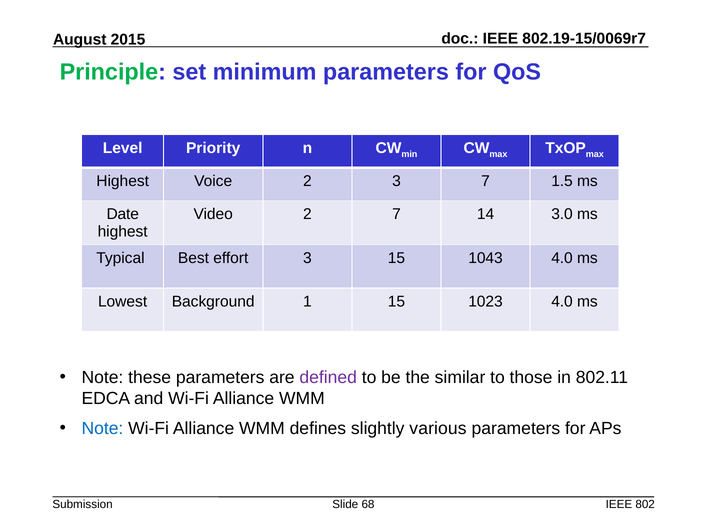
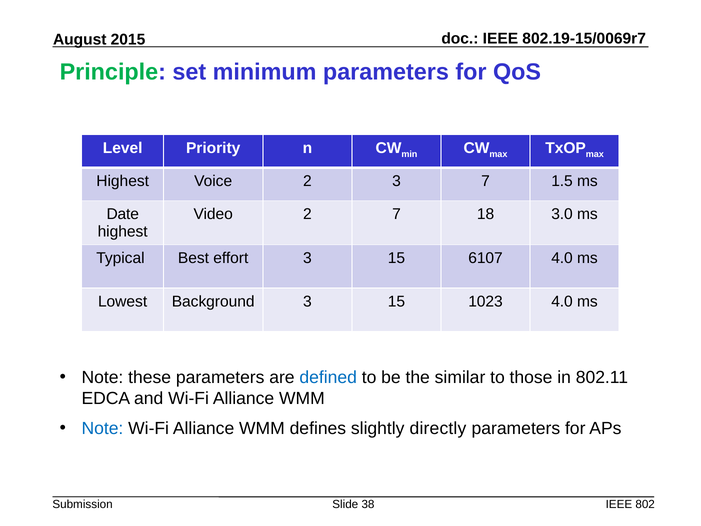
14: 14 -> 18 (486, 214)
1043: 1043 -> 6107 (486, 258)
Background 1: 1 -> 3 (307, 302)
defined colour: purple -> blue (328, 377)
various: various -> directly (438, 428)
68: 68 -> 38 (368, 504)
